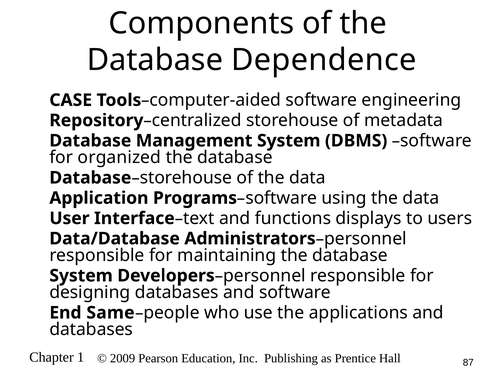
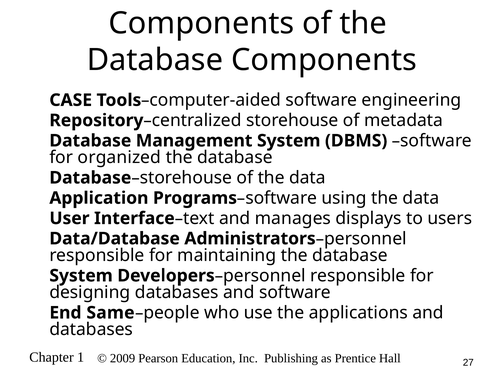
Database Dependence: Dependence -> Components (324, 60)
functions: functions -> manages (293, 218)
87: 87 -> 27 (468, 363)
